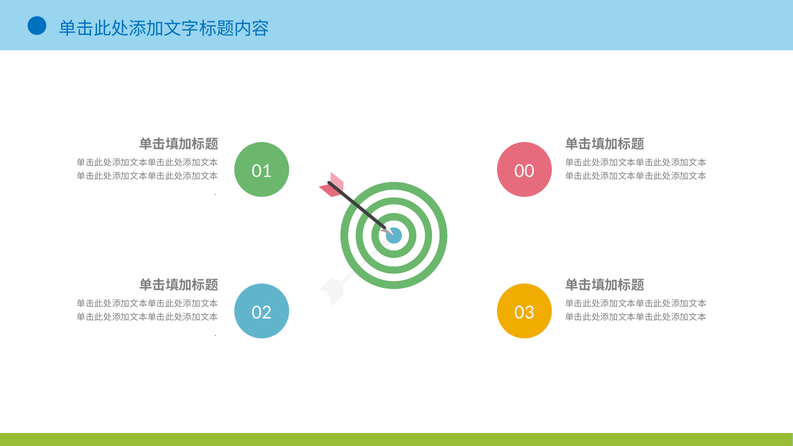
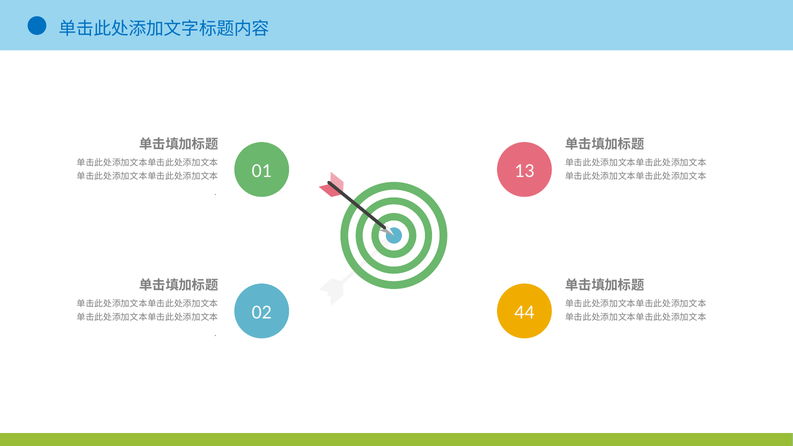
00: 00 -> 13 (524, 171)
03: 03 -> 44 (524, 312)
